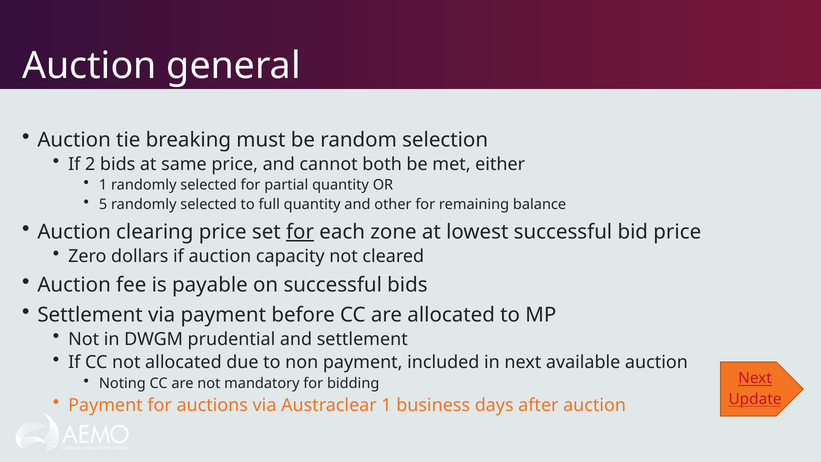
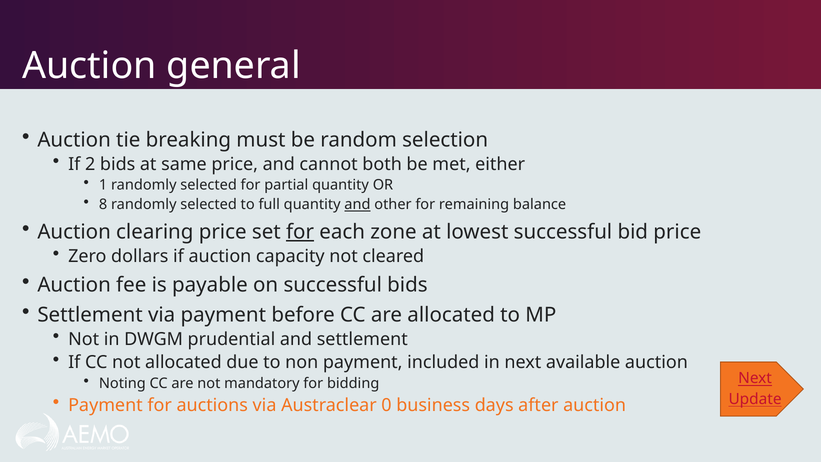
5: 5 -> 8 (103, 205)
and underline: none -> present (357, 205)
Austraclear 1: 1 -> 0 (386, 405)
